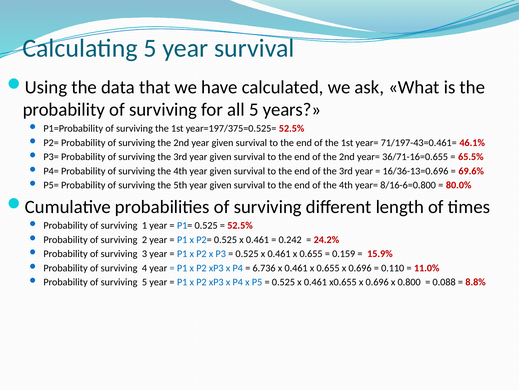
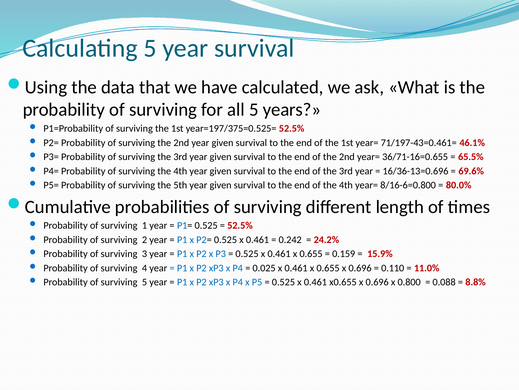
6.736: 6.736 -> 0.025 (264, 268)
